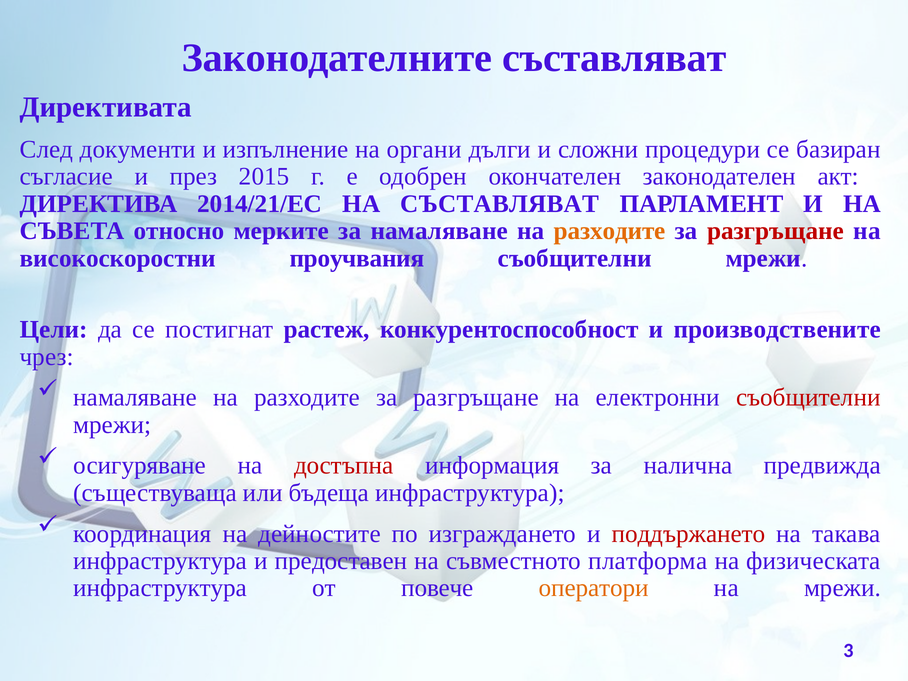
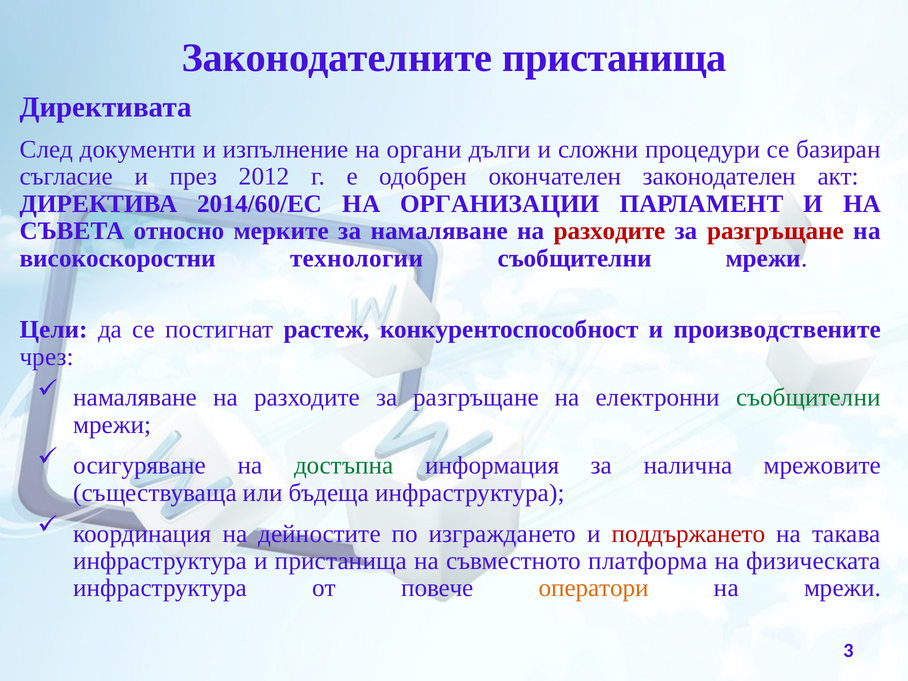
Законодателните съставляват: съставляват -> пристанища (614, 58)
2015: 2015 -> 2012 (264, 177)
2014/21/ЕС: 2014/21/ЕС -> 2014/60/ЕС (260, 204)
НА СЪСТАВЛЯВАТ: СЪСТАВЛЯВАТ -> ОРГАНИЗАЦИИ (500, 204)
разходите colour: orange -> red (610, 231)
проучвания: проучвания -> технологии (357, 258)
съобщителни colour: red -> green (808, 398)
достъпна colour: red -> green (344, 466)
предвижда: предвижда -> мрежовите (822, 466)
и предоставен: предоставен -> пристанища (341, 561)
